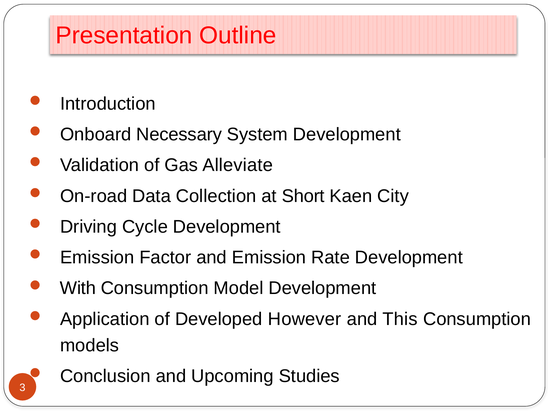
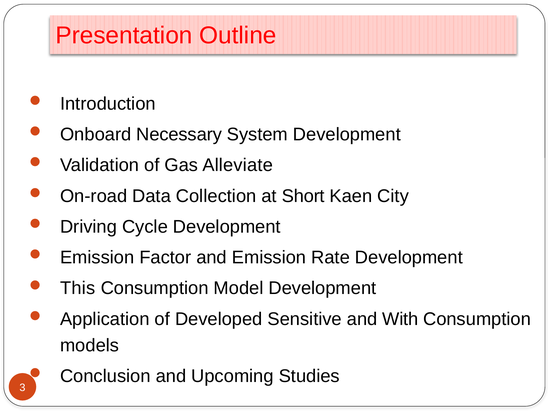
With: With -> This (78, 288)
However: However -> Sensitive (305, 319)
This: This -> With (400, 319)
